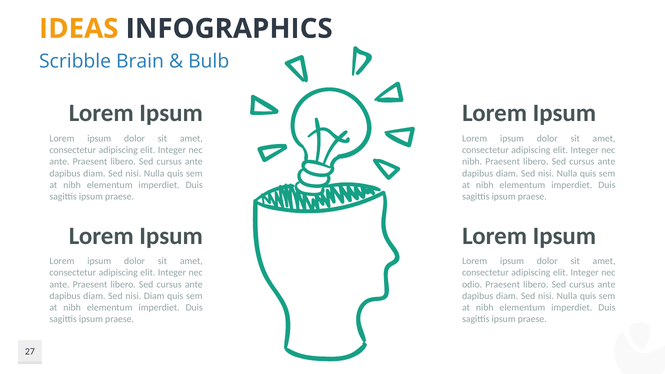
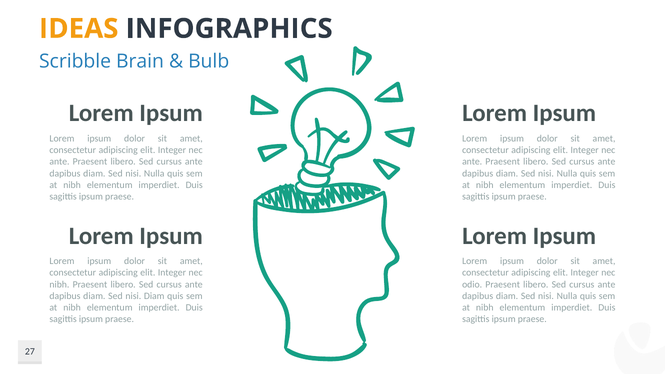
nibh: nibh -> ante (472, 162)
ante: ante -> nibh (59, 284)
